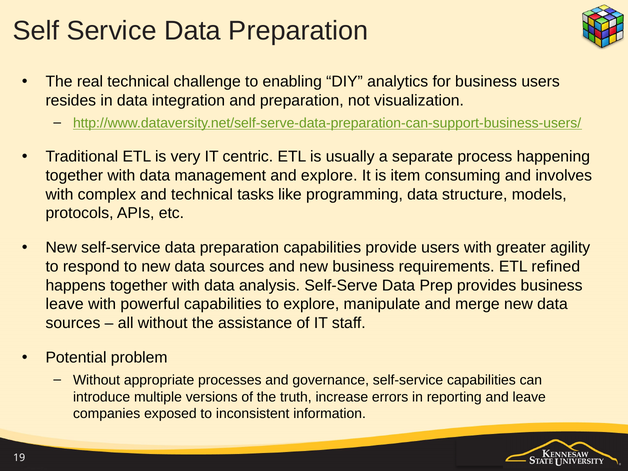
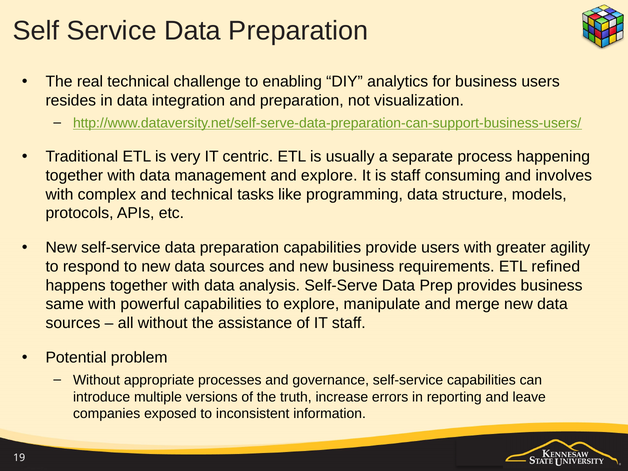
is item: item -> staff (405, 176)
leave: leave -> same (65, 304)
